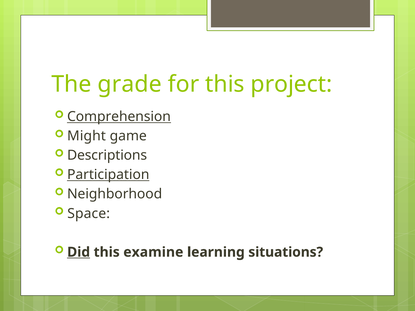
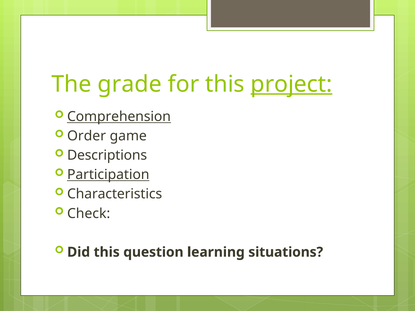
project underline: none -> present (291, 84)
Might: Might -> Order (87, 136)
Neighborhood: Neighborhood -> Characteristics (115, 194)
Space: Space -> Check (89, 214)
Did underline: present -> none (79, 252)
examine: examine -> question (153, 252)
